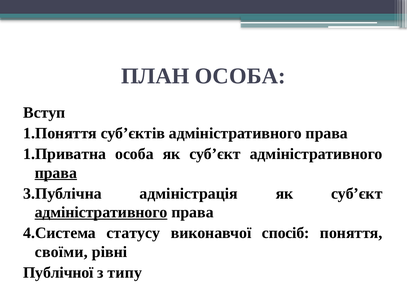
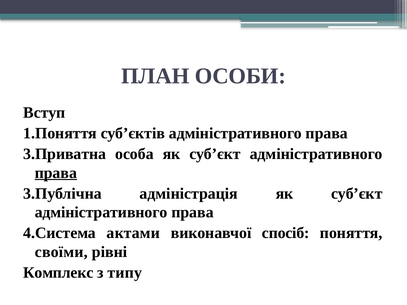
ПЛАН ОСОБА: ОСОБА -> ОСОБИ (240, 76)
1.Приватна: 1.Приватна -> 3.Приватна (65, 154)
адміністративного underline: present -> none (101, 213)
статусу: статусу -> актами (133, 233)
Публічної: Публічної -> Комплекс (58, 273)
